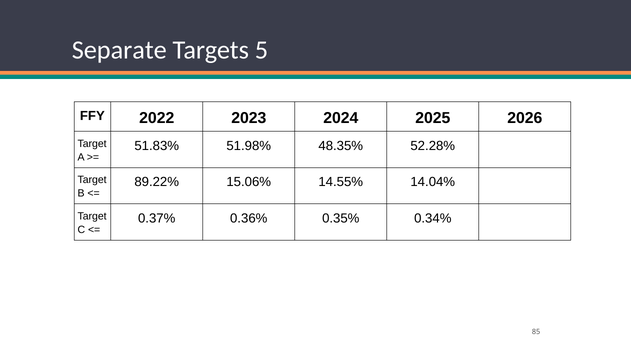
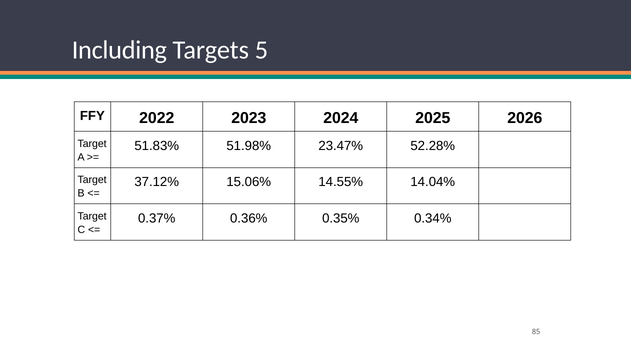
Separate: Separate -> Including (119, 50)
48.35%: 48.35% -> 23.47% (341, 146)
89.22%: 89.22% -> 37.12% (157, 182)
